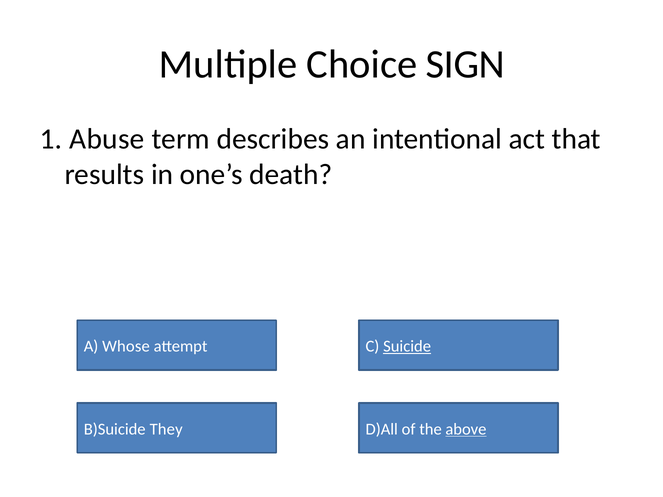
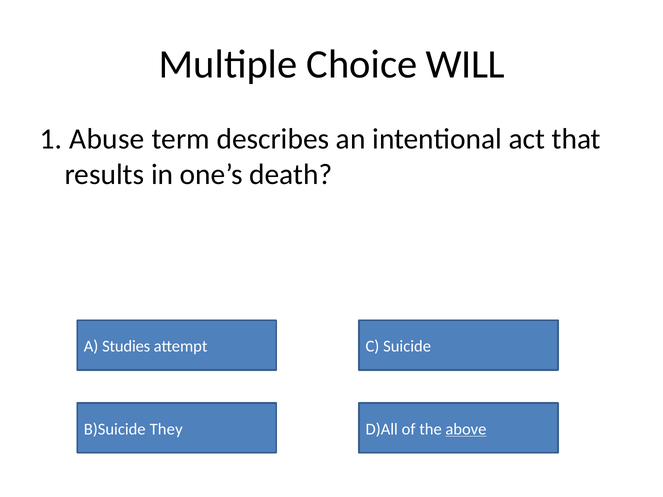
SIGN: SIGN -> WILL (465, 64)
Whose: Whose -> Studies (126, 346)
Suicide underline: present -> none (407, 346)
